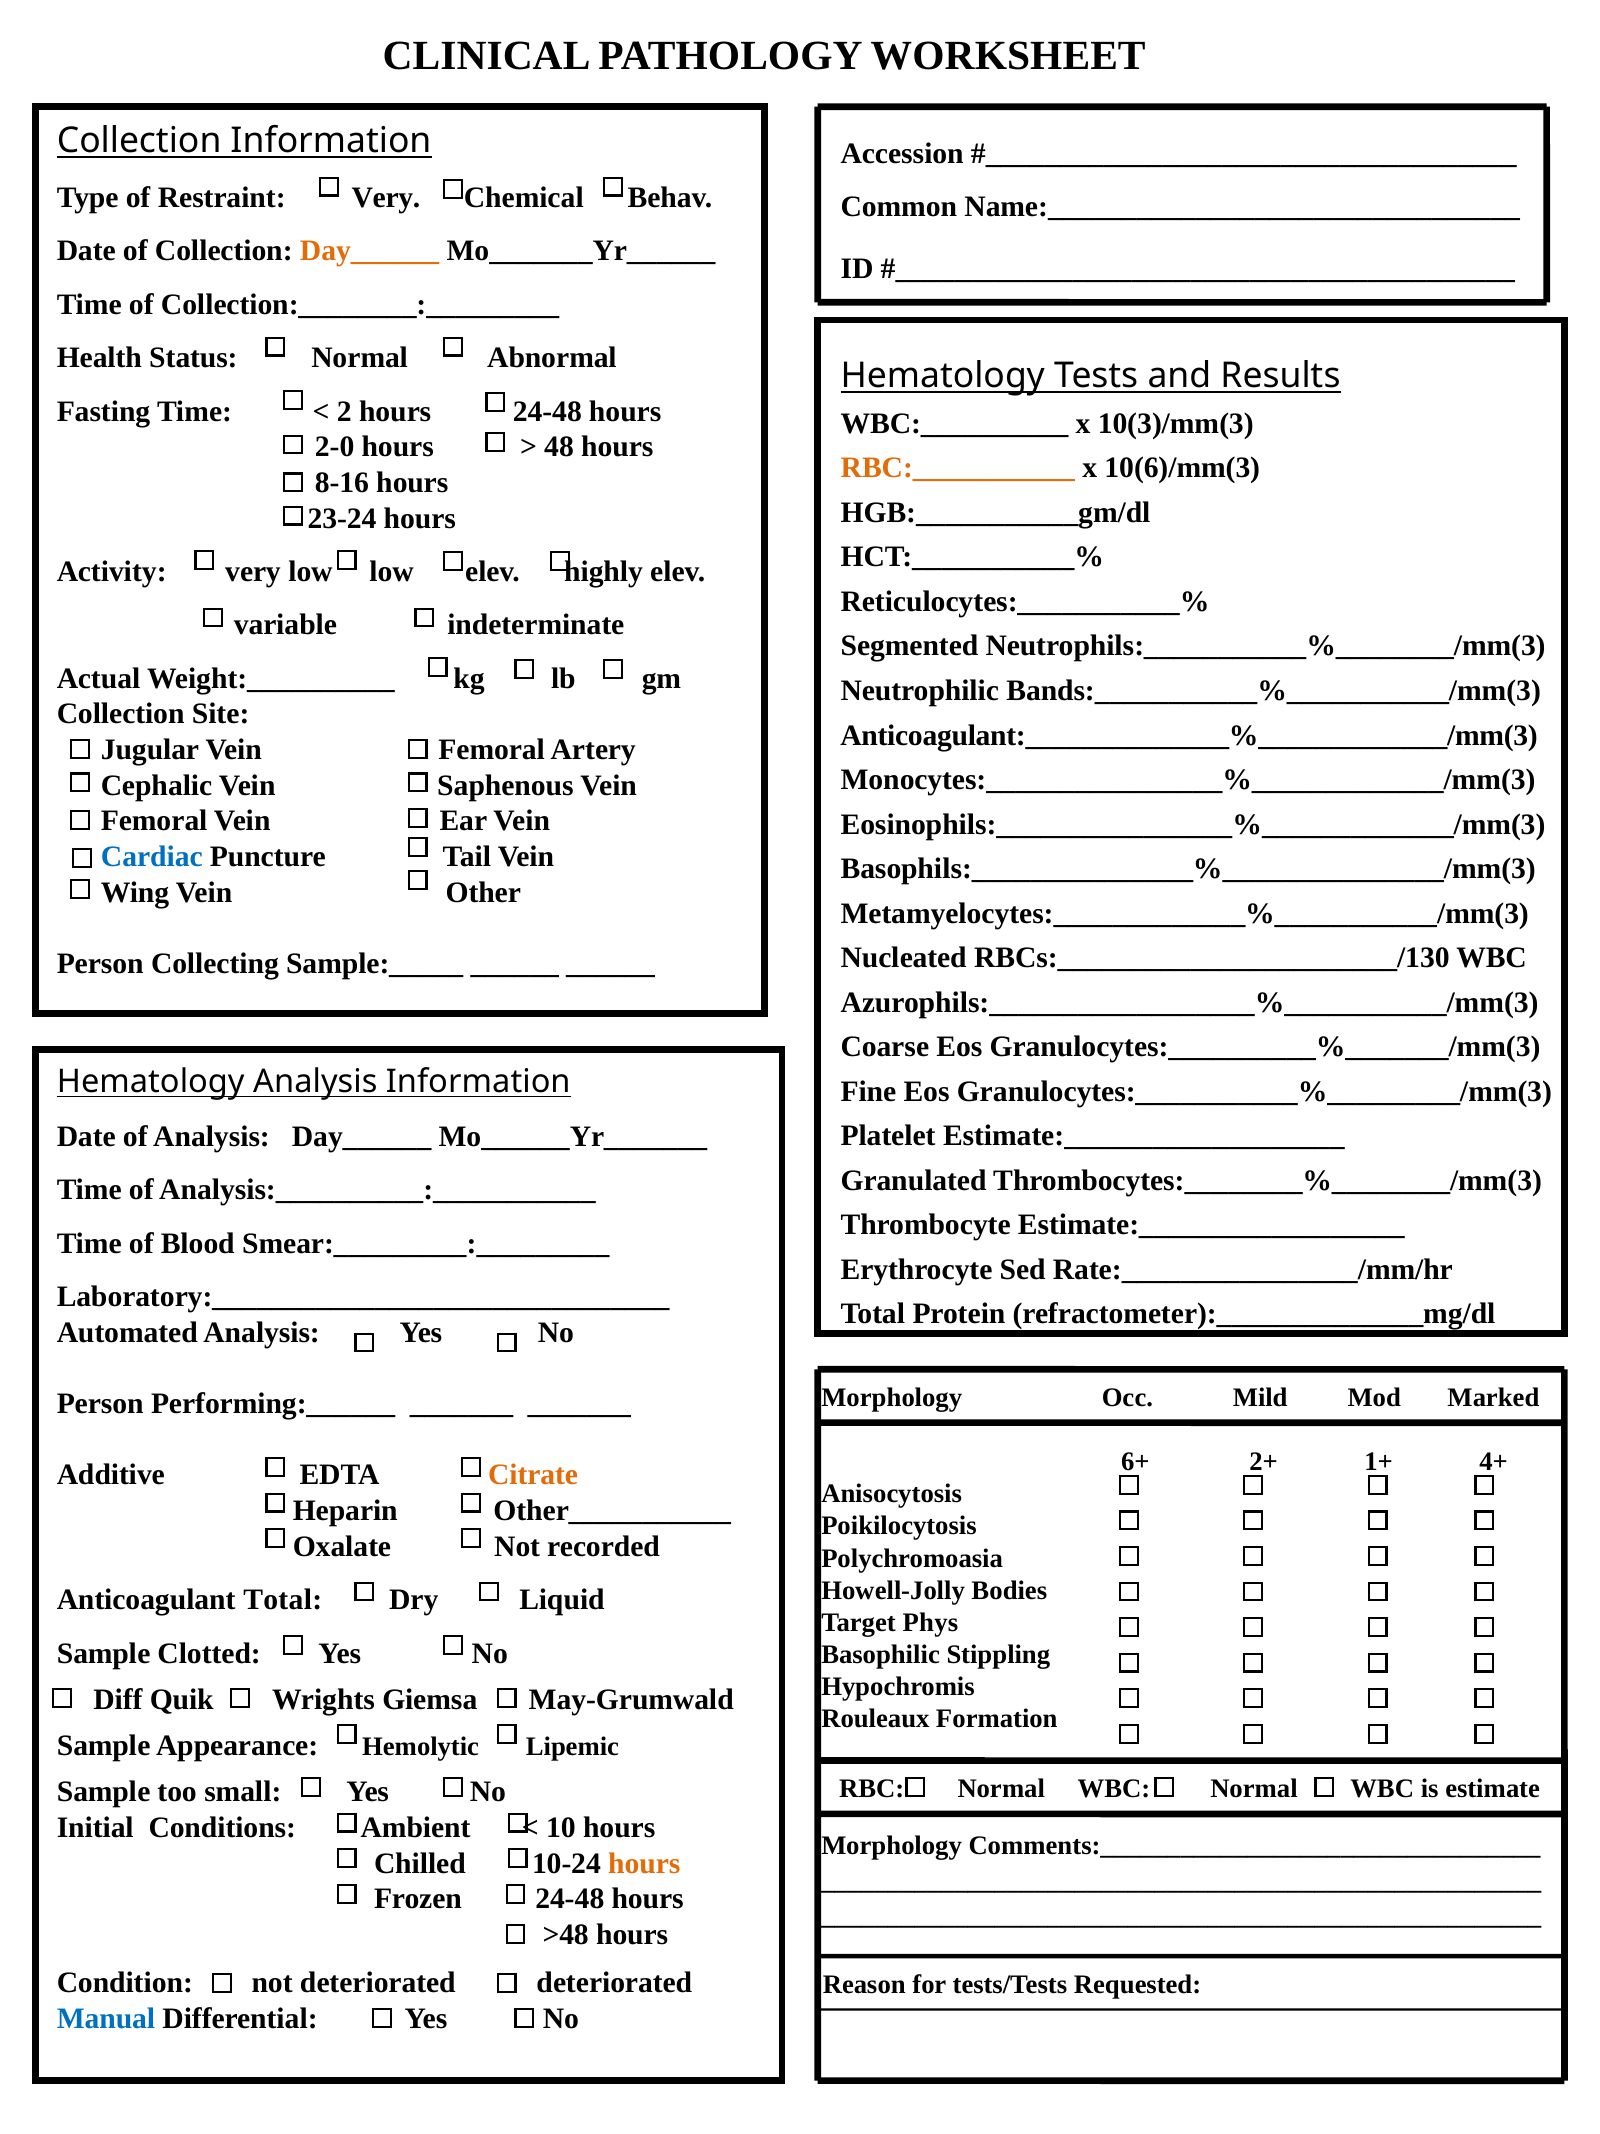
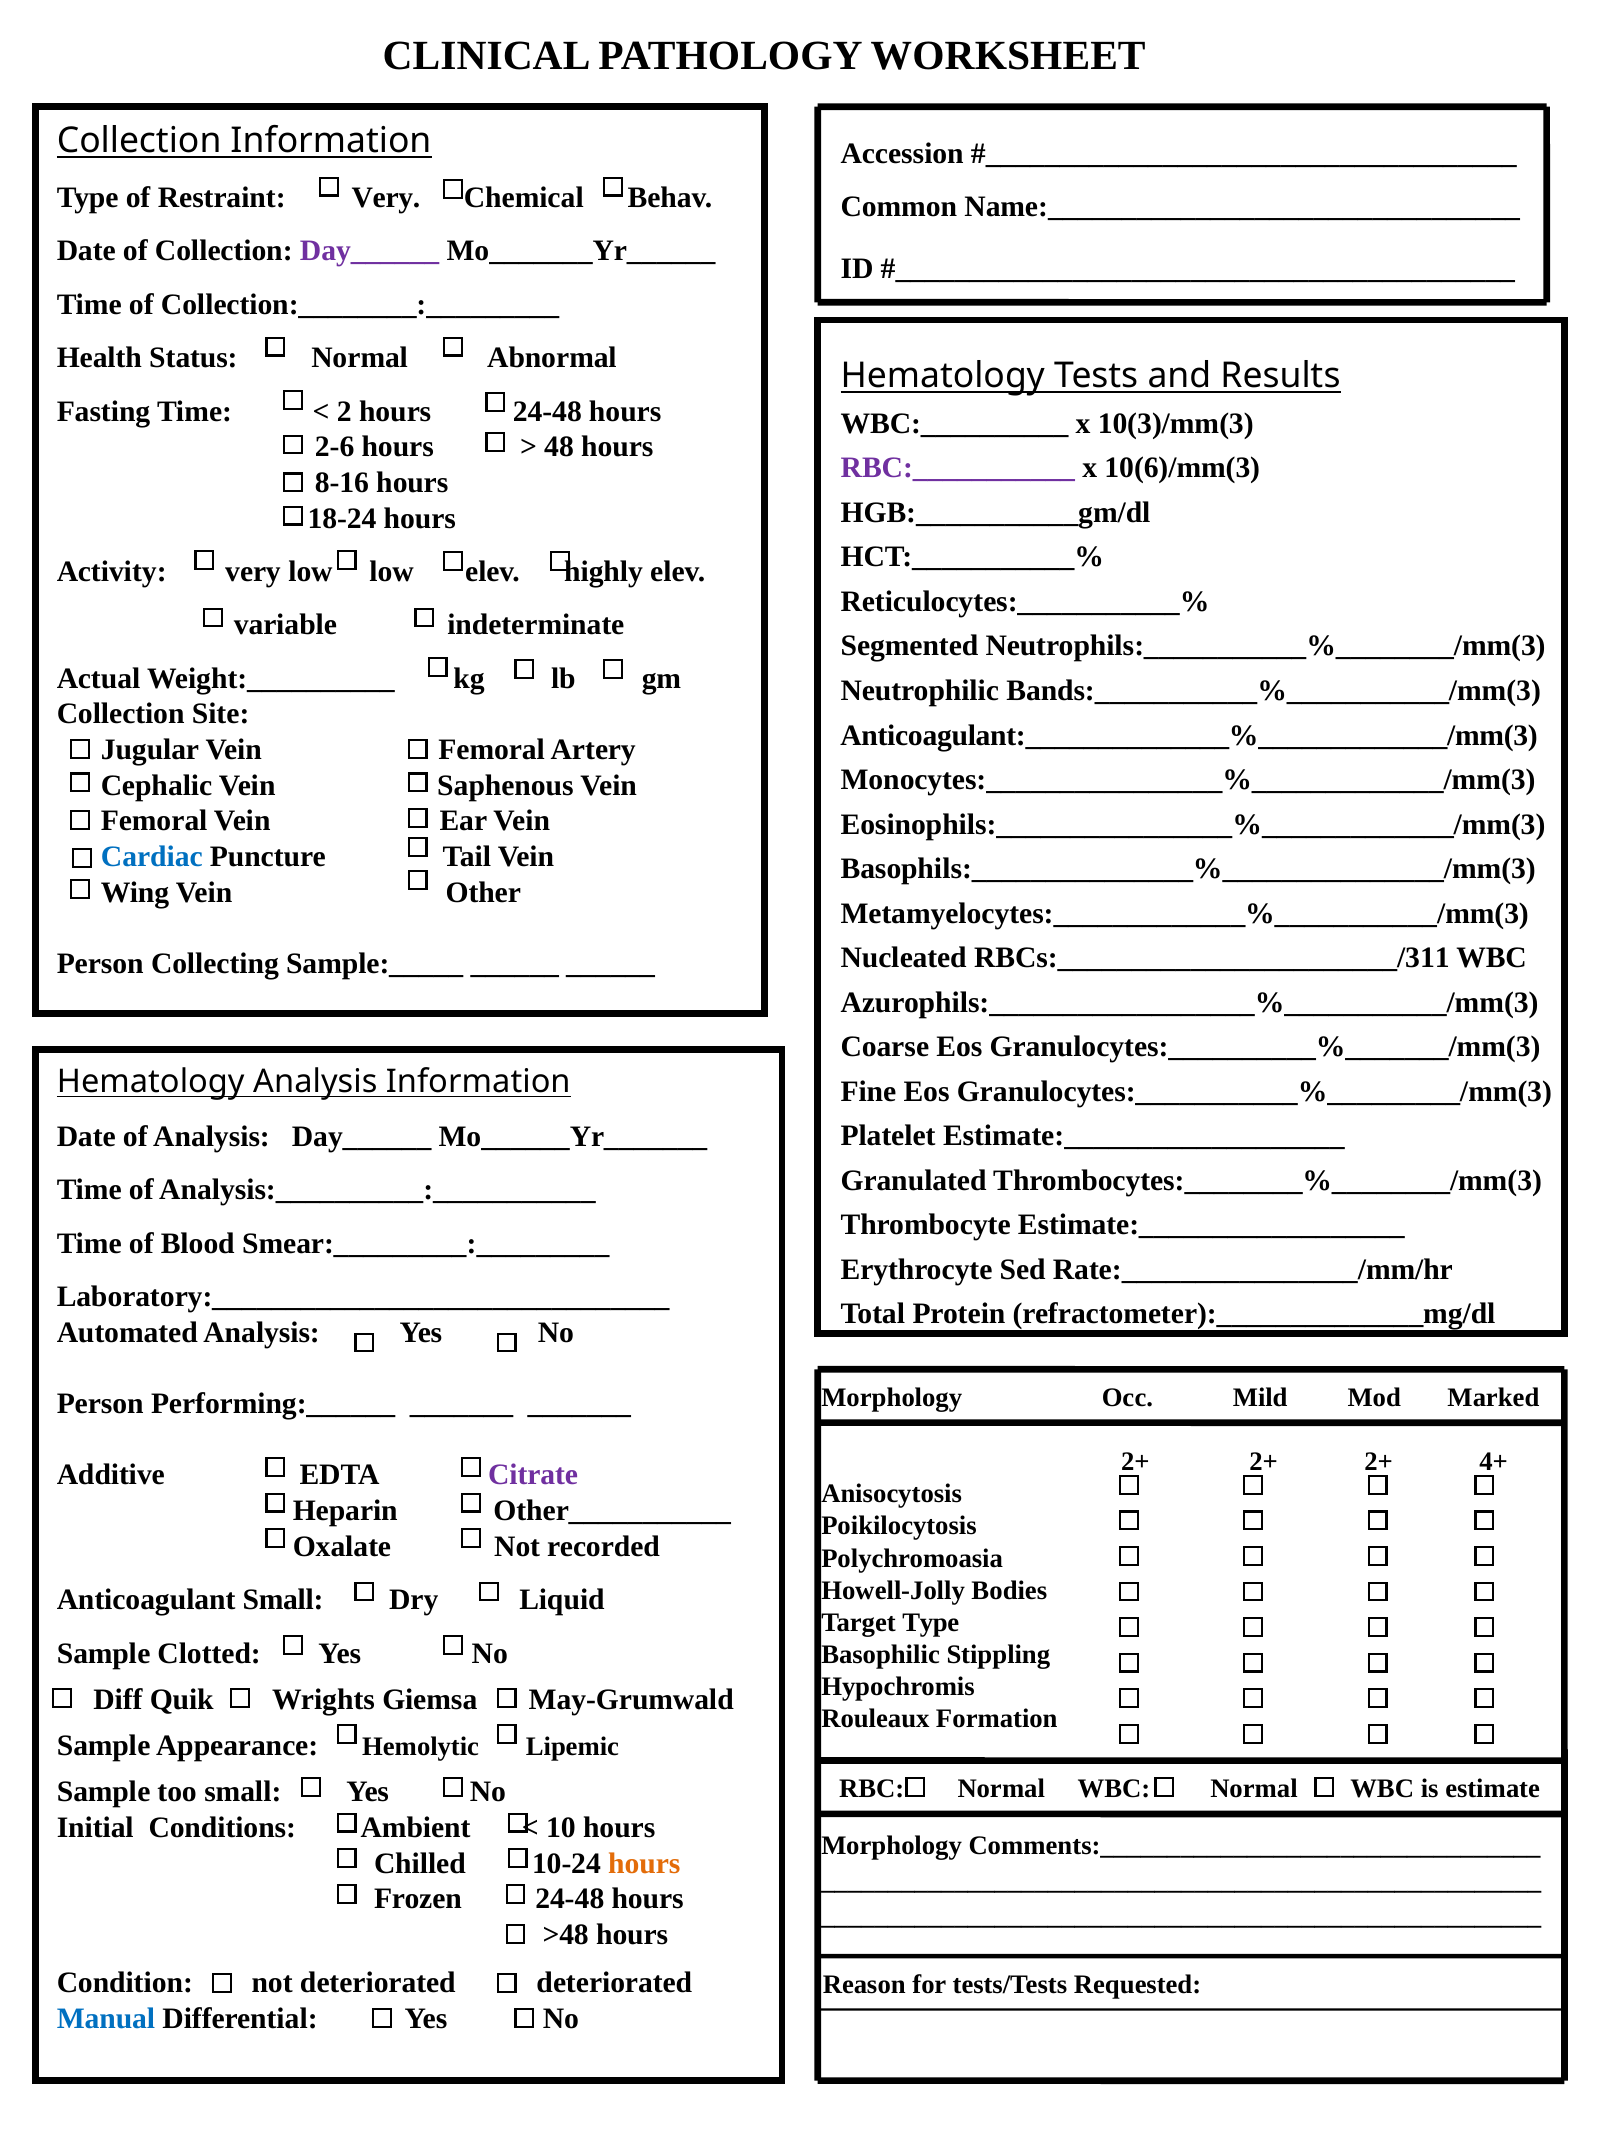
Day______ colour: orange -> purple (370, 251)
2-0: 2-0 -> 2-6 (335, 447)
RBC:___________ colour: orange -> purple (958, 468)
23-24: 23-24 -> 18-24 (342, 518)
RBCs:_______________________/130: RBCs:_______________________/130 -> RBCs:_______________________/311 (1212, 958)
6+: 6+ -> 2+ (1135, 1462)
1+: 1+ -> 2+ (1379, 1462)
Citrate colour: orange -> purple (533, 1475)
Anticoagulant Total: Total -> Small (283, 1599)
Target Phys: Phys -> Type (931, 1622)
